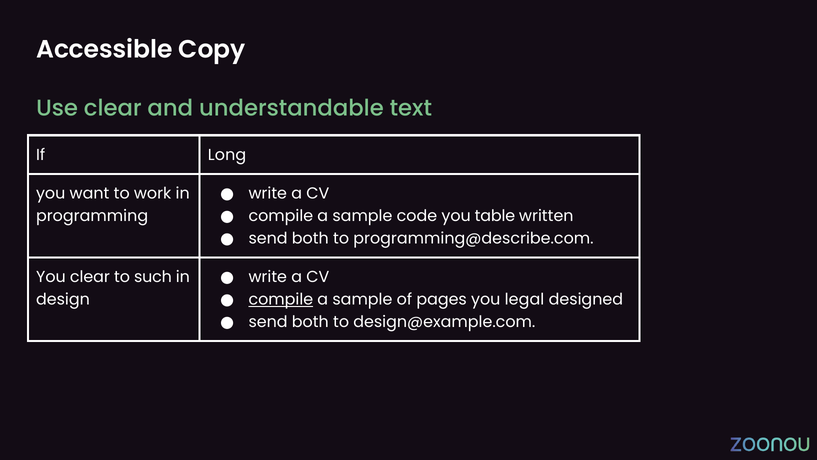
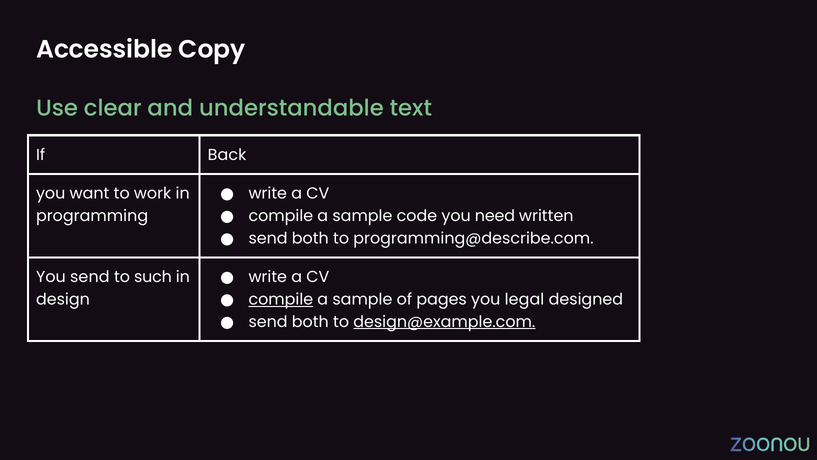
Long: Long -> Back (227, 155)
table: table -> need (495, 216)
You clear: clear -> send (90, 277)
design@example.com underline: none -> present (444, 322)
